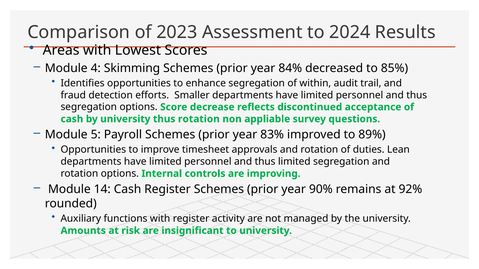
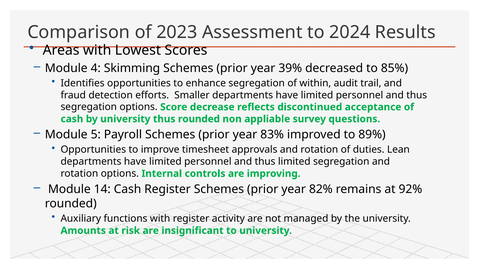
84%: 84% -> 39% (290, 68)
thus rotation: rotation -> rounded (199, 119)
90%: 90% -> 82% (321, 190)
